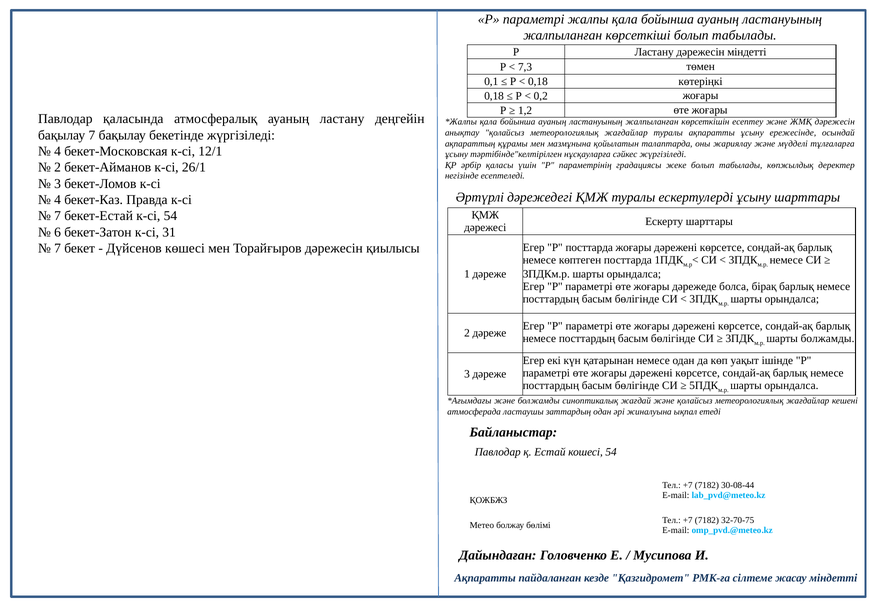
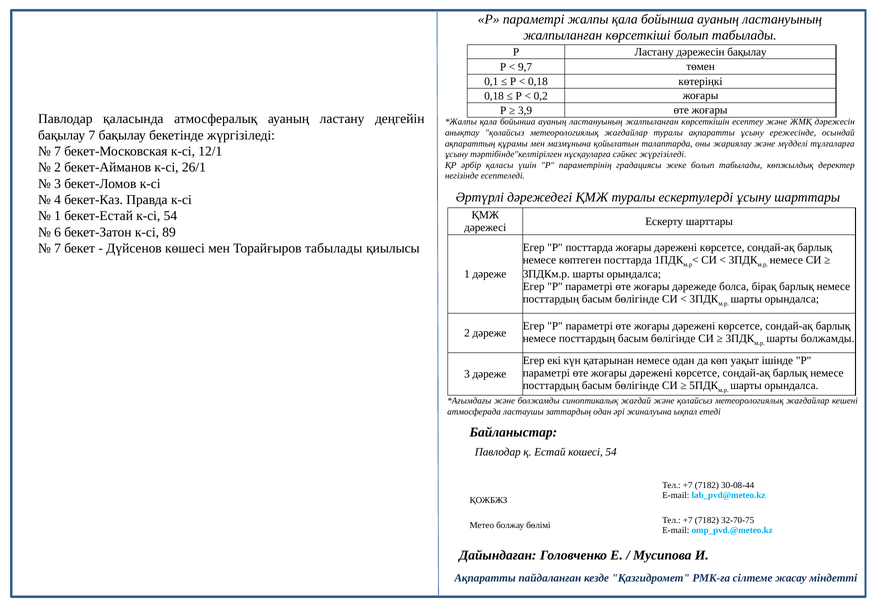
дәрежесін міндетті: міндетті -> бақылау (747, 52)
7,3: 7,3 -> 9,7 (525, 67)
1,2: 1,2 -> 3,9 (525, 111)
4: 4 -> 7 (58, 151)
7: 7 -> 1 (58, 216)
31: 31 -> 89 (169, 232)
Торайғыров дәрежесін: дәрежесін -> табылады (334, 248)
